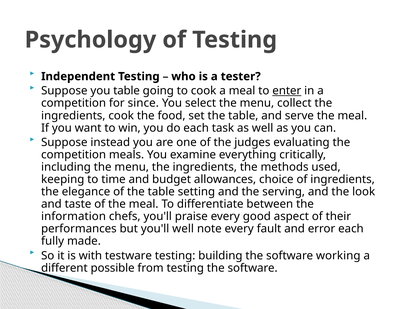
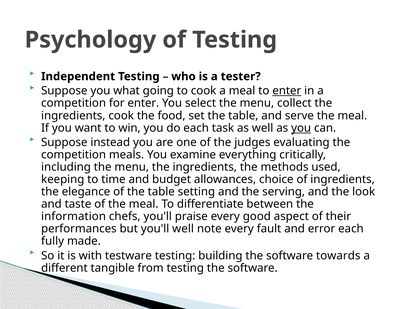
you table: table -> what (127, 91)
for since: since -> enter (143, 103)
you underline: none -> present (301, 128)
working: working -> towards (338, 256)
possible: possible -> tangible (113, 268)
